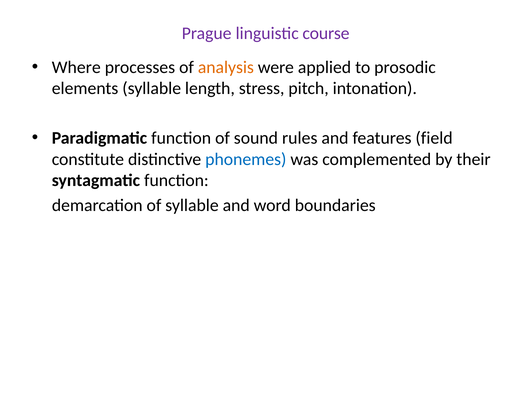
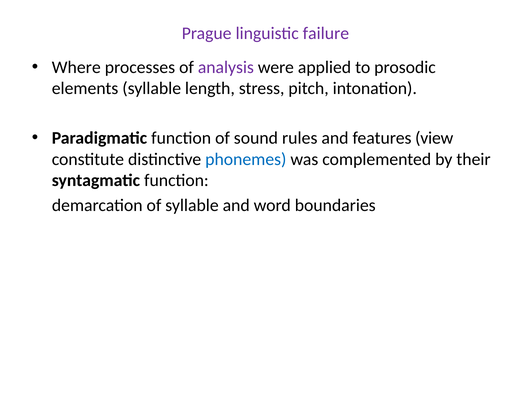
course: course -> failure (326, 34)
analysis colour: orange -> purple (226, 67)
field: field -> view (434, 138)
